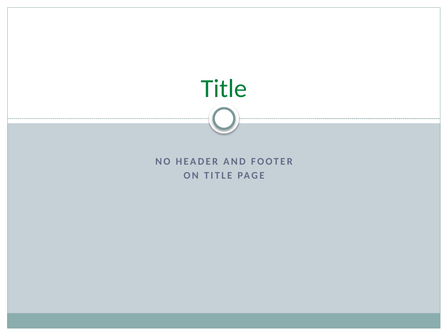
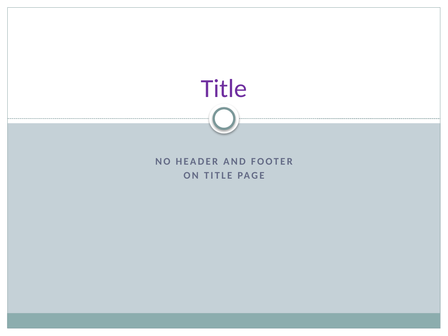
Title colour: green -> purple (224, 88)
